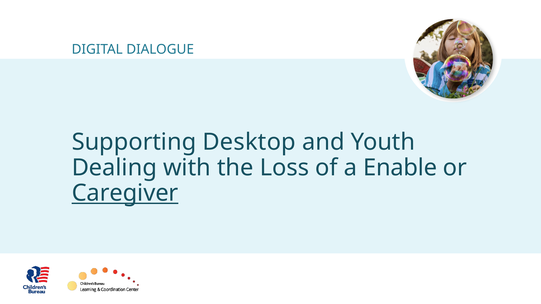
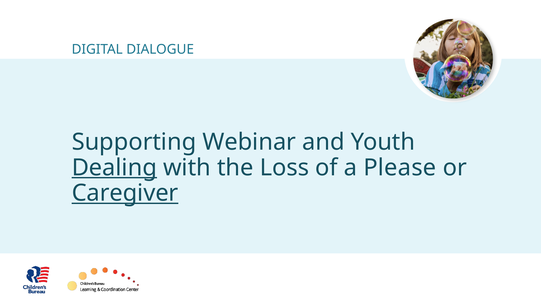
Desktop: Desktop -> Webinar (249, 142)
Dealing underline: none -> present (114, 168)
Enable: Enable -> Please (400, 168)
